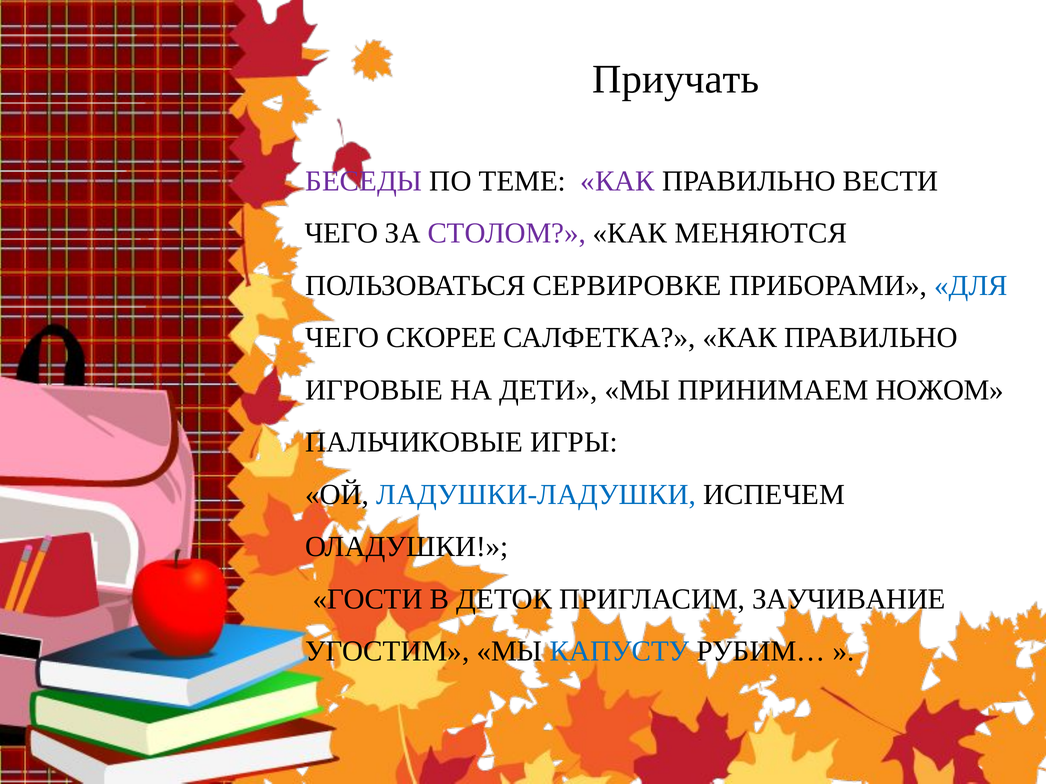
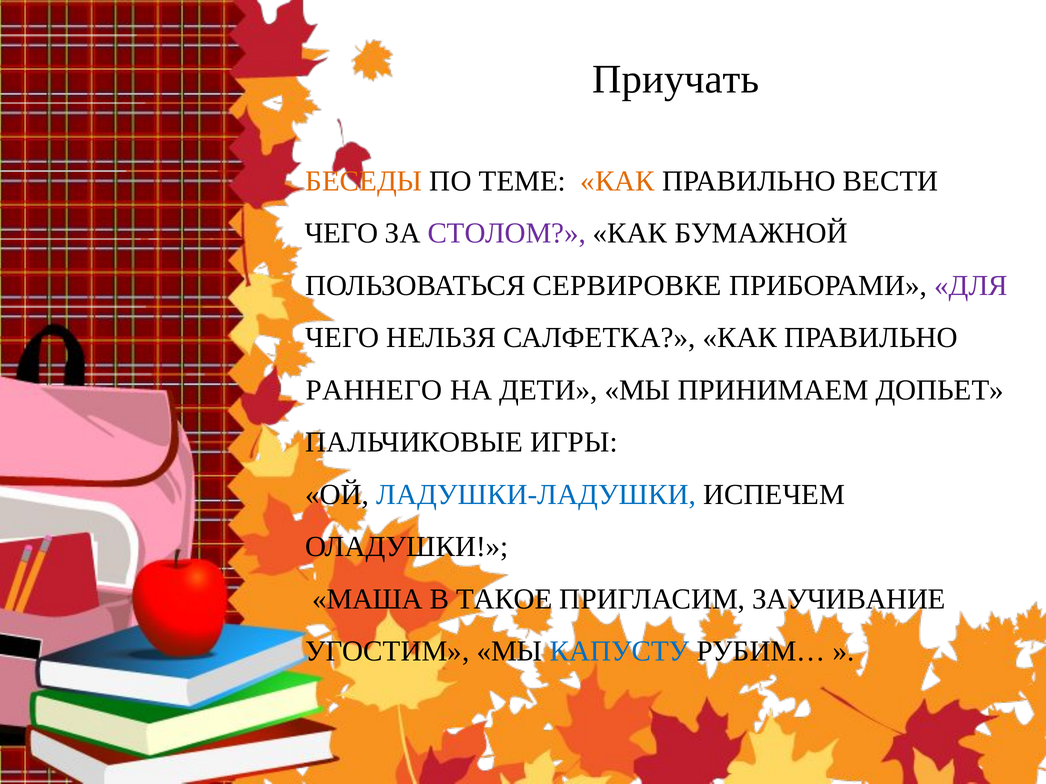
БЕСЕДЫ colour: purple -> orange (364, 181)
КАК colour: purple -> orange (618, 181)
МЕНЯЮТСЯ: МЕНЯЮТСЯ -> БУМАЖНОЙ (761, 233)
ДЛЯ colour: blue -> purple (971, 286)
СКОРЕЕ: СКОРЕЕ -> НЕЛЬЗЯ (441, 338)
ИГРОВЫЕ: ИГРОВЫЕ -> РАННЕГО (374, 390)
НОЖОМ: НОЖОМ -> ДОПЬЕТ (940, 390)
ГОСТИ: ГОСТИ -> МАША (368, 599)
ДЕТОК: ДЕТОК -> ТАКОЕ (504, 599)
